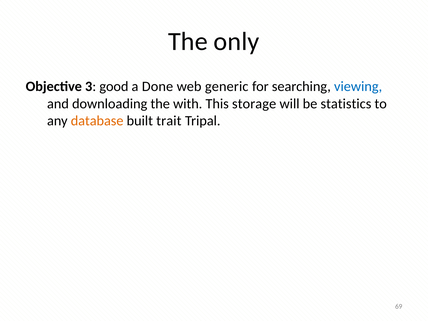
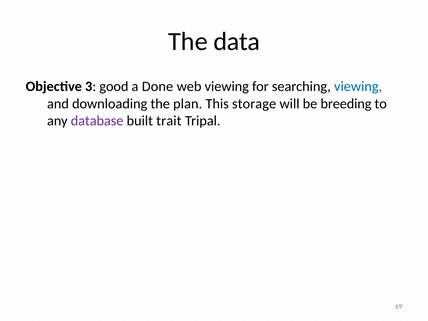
only: only -> data (237, 41)
web generic: generic -> viewing (227, 87)
with: with -> plan (188, 104)
statistics: statistics -> breeding (346, 104)
database colour: orange -> purple (97, 121)
